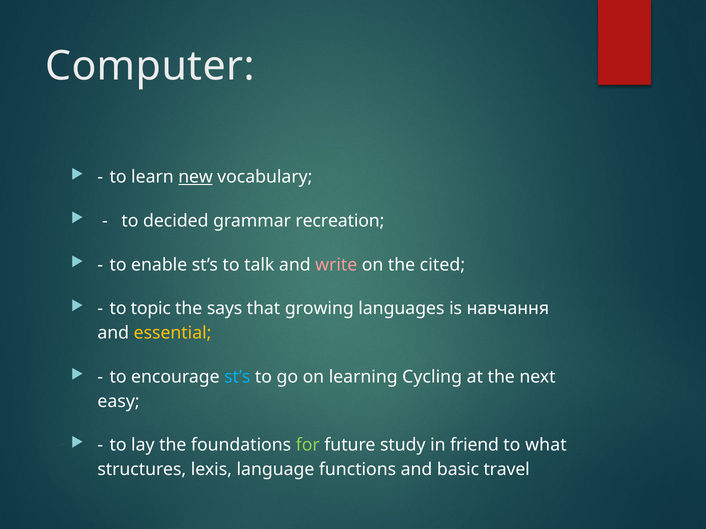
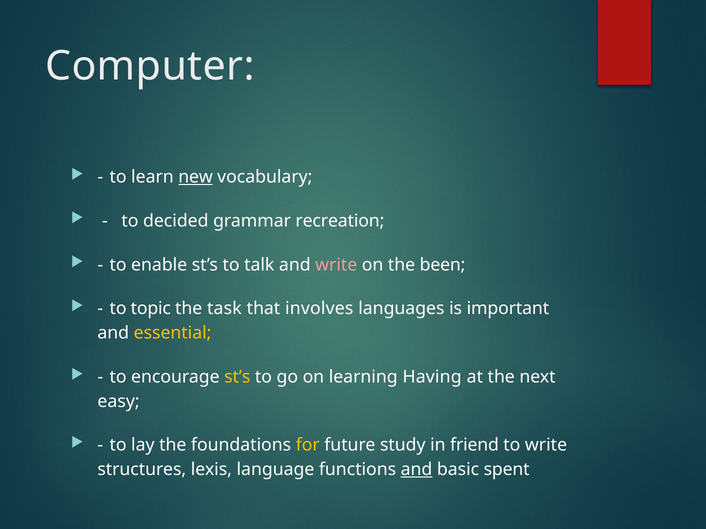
cited: cited -> been (443, 265)
says: says -> task (224, 309)
growing: growing -> involves (319, 309)
навчання: навчання -> important (508, 309)
st’s colour: light blue -> yellow (237, 377)
Cycling: Cycling -> Having (432, 377)
for colour: light green -> yellow (308, 446)
to what: what -> write (546, 446)
and underline: none -> present (417, 470)
travel: travel -> spent (507, 470)
